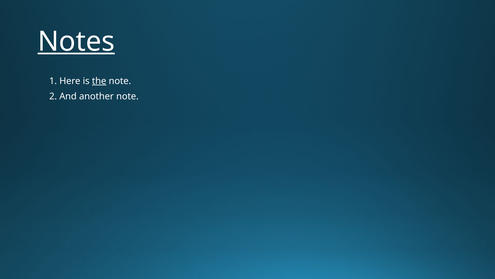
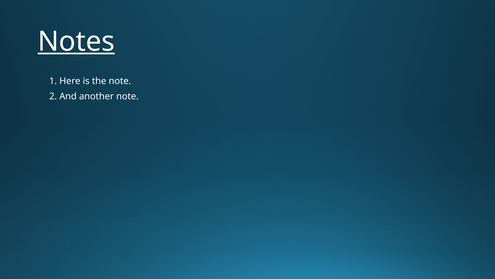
the underline: present -> none (99, 81)
